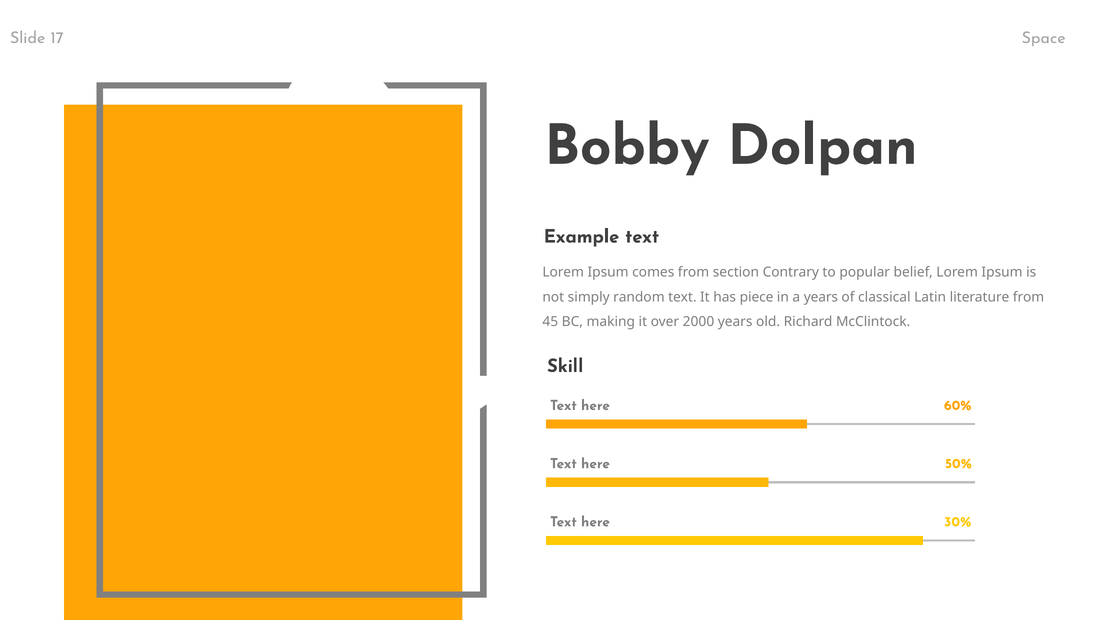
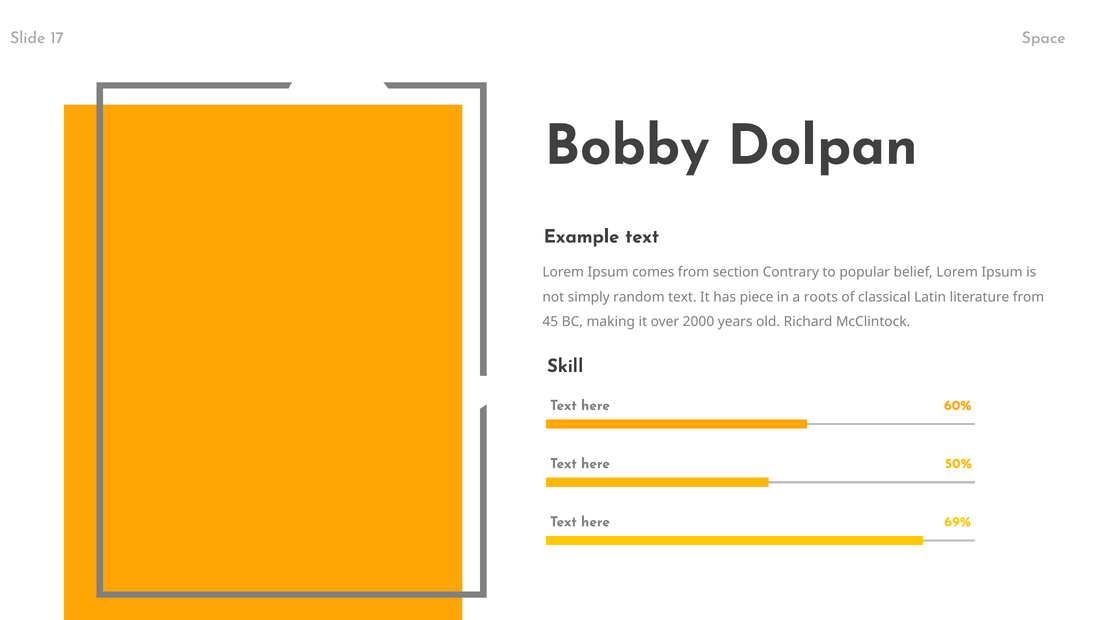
a years: years -> roots (821, 297)
30%: 30% -> 69% (958, 522)
